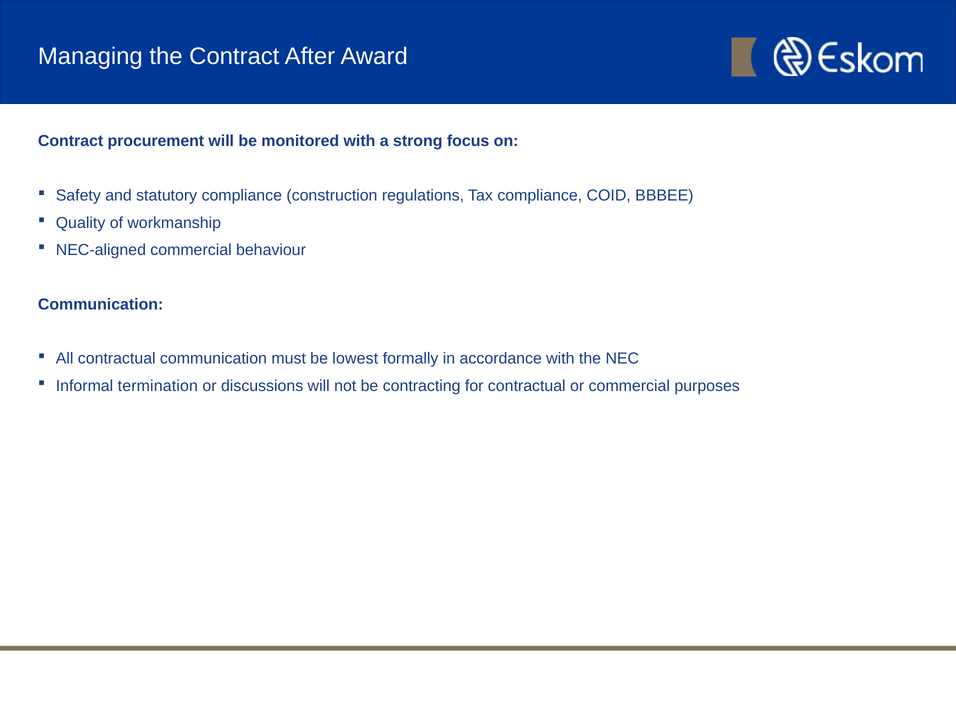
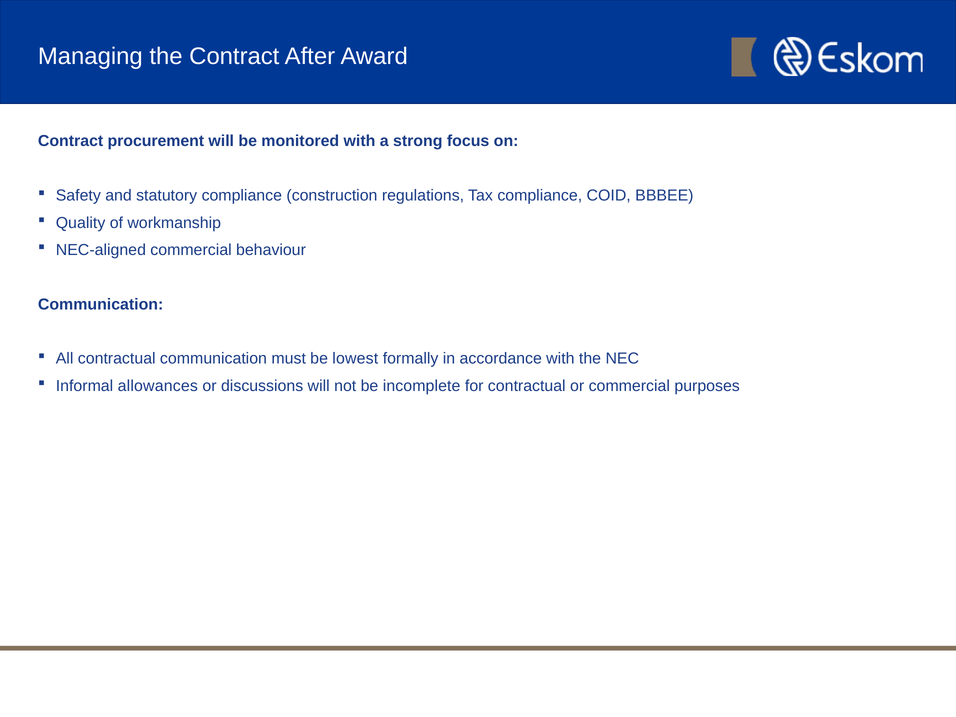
termination: termination -> allowances (158, 386)
contracting: contracting -> incomplete (422, 386)
